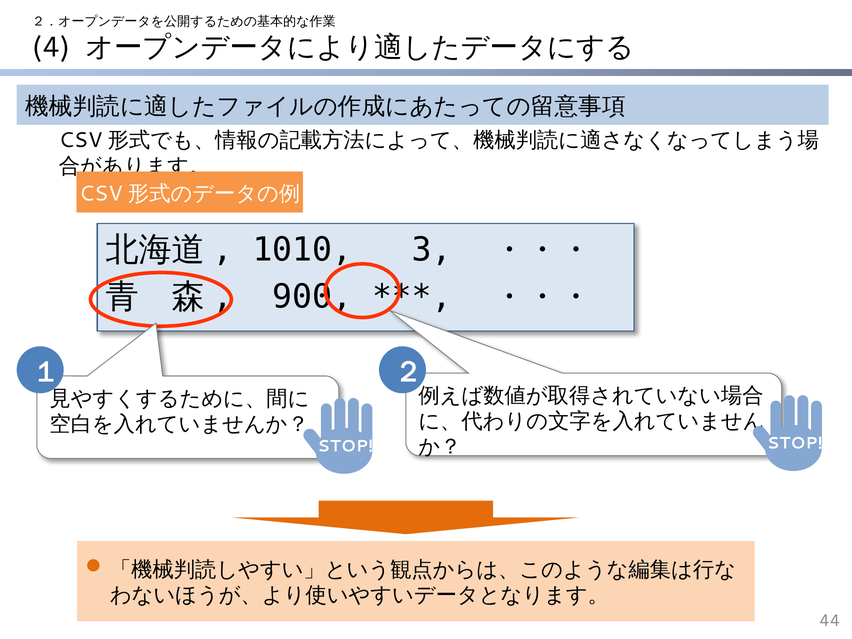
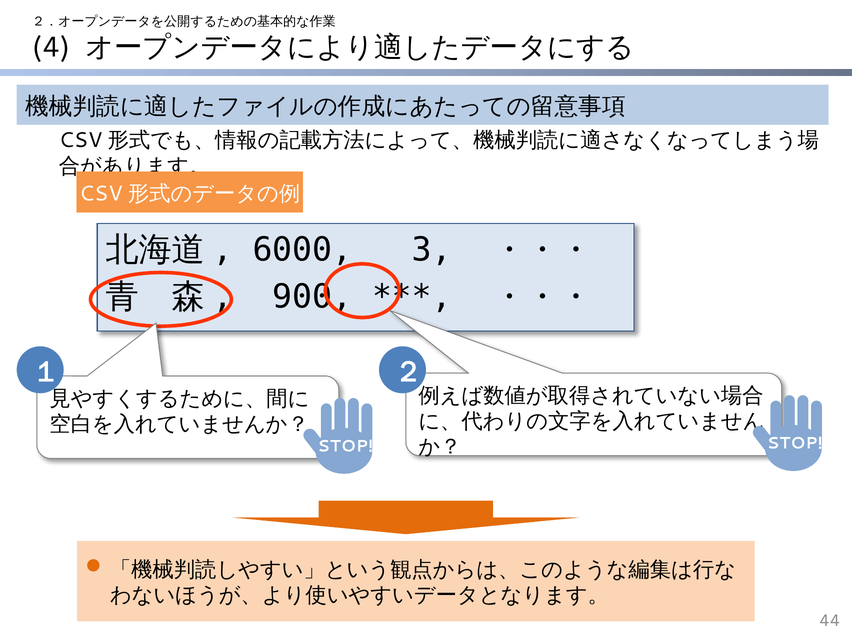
1010: 1010 -> 6000 (302, 250)
